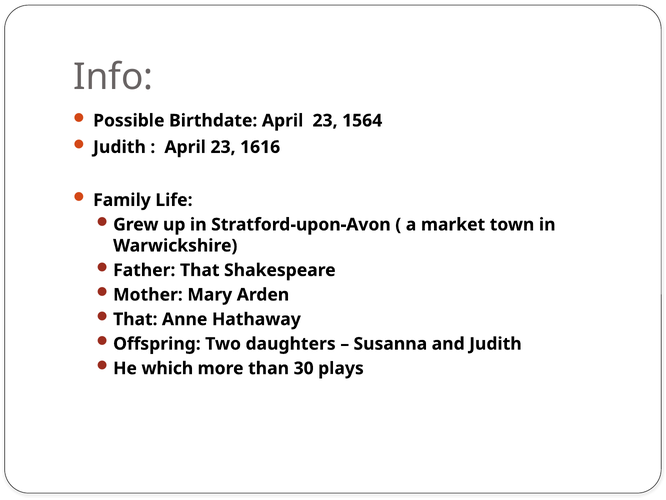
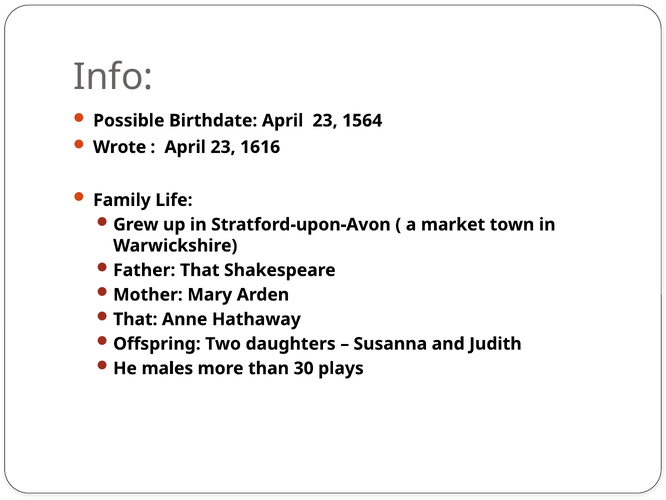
Judith: Judith -> Wrote (120, 147)
which: which -> males (167, 368)
